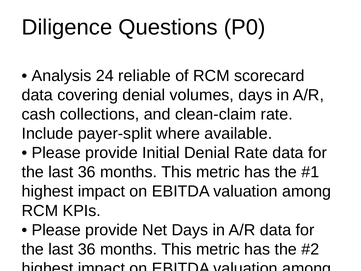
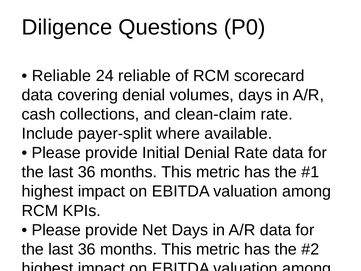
Analysis: Analysis -> Reliable (61, 76)
